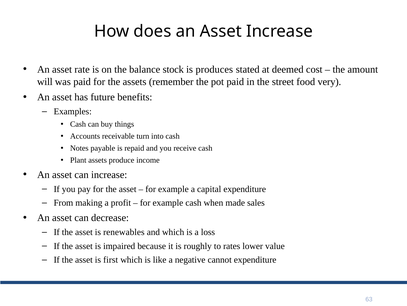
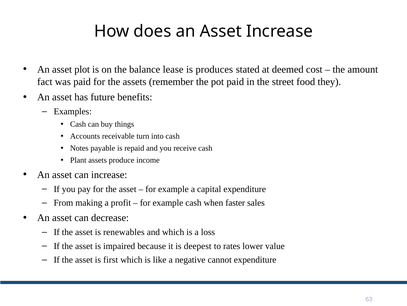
rate: rate -> plot (82, 69)
stock: stock -> lease (173, 69)
will: will -> fact (45, 81)
very: very -> they (329, 81)
made: made -> faster (235, 202)
roughly: roughly -> deepest (198, 246)
